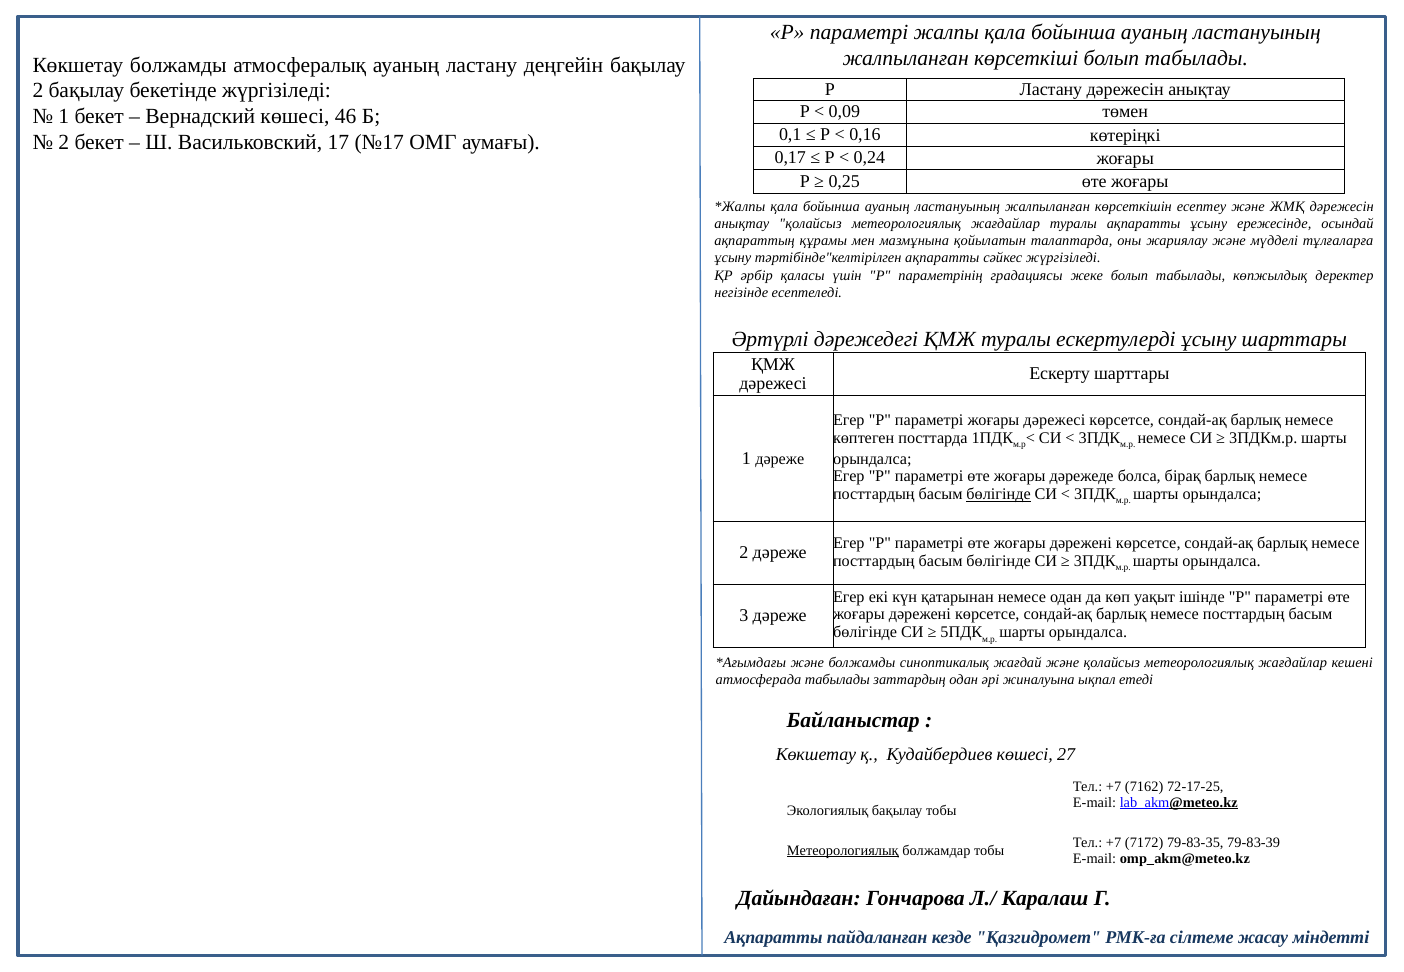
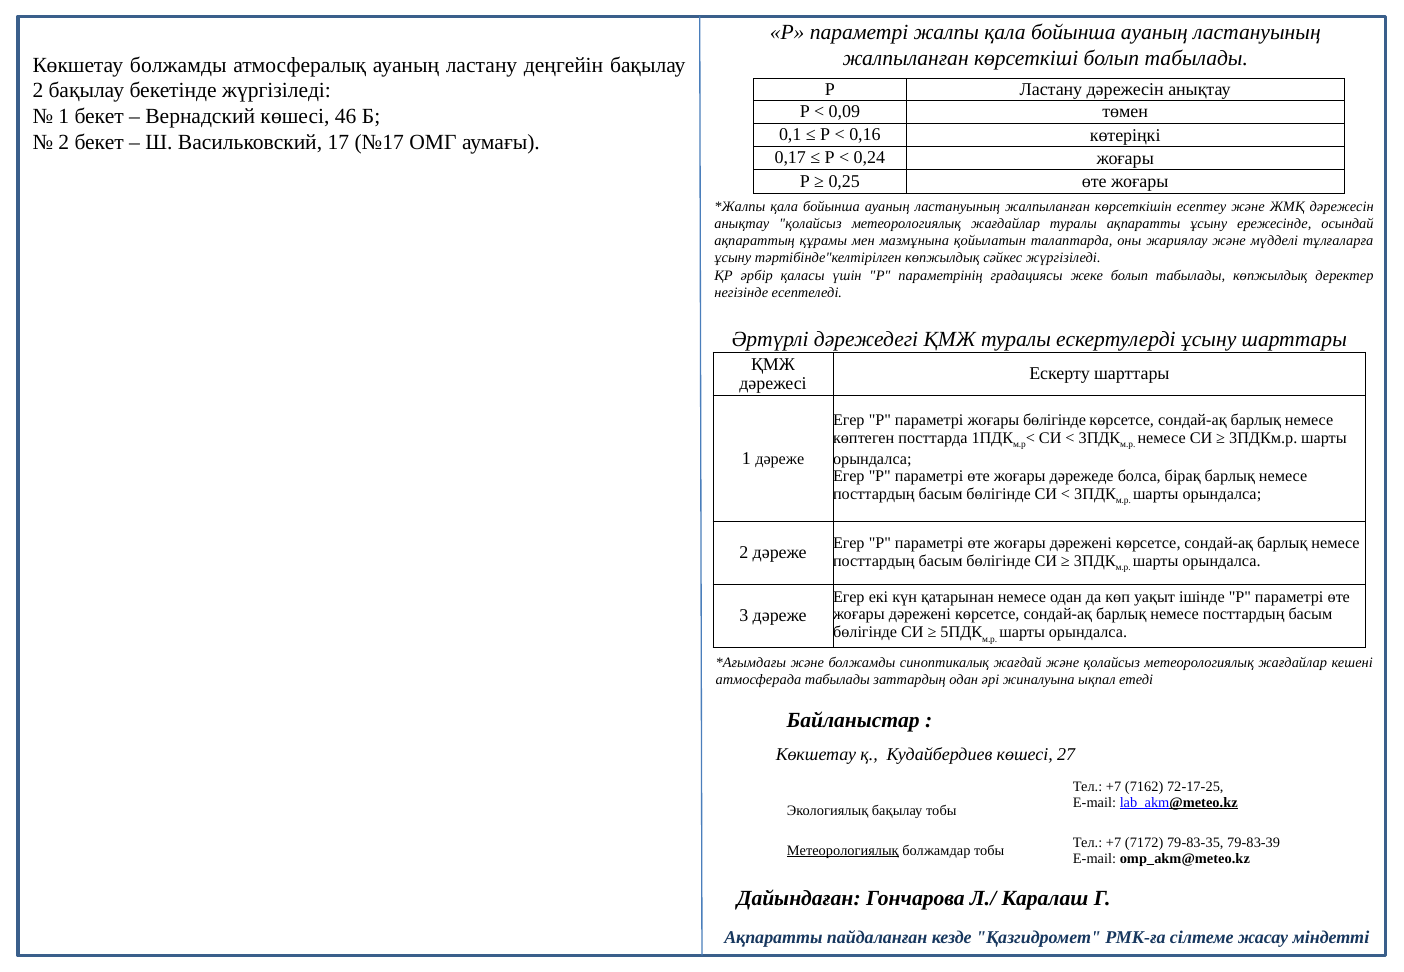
тәртібінде"келтірілген ақпаратты: ақпаратты -> көпжылдық (942, 258)
жоғары дәрежесі: дәрежесі -> бөлігінде (1054, 420)
бөлігінде underline: present -> none (999, 495)
